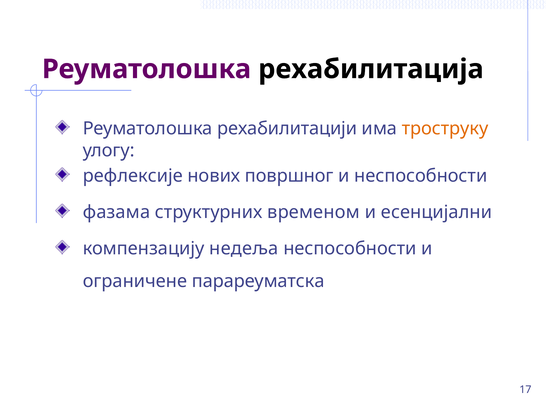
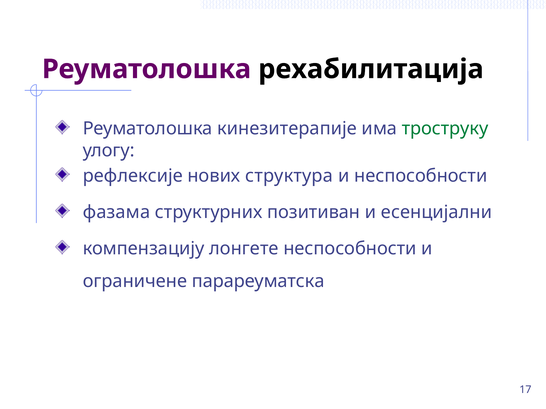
рехабилитацији: рехабилитацији -> кинезитерапије (287, 129)
троструку colour: orange -> green (445, 129)
површног: површног -> структура (289, 176)
временом: временом -> позитиван (314, 212)
недеља: недеља -> лонгете (244, 249)
